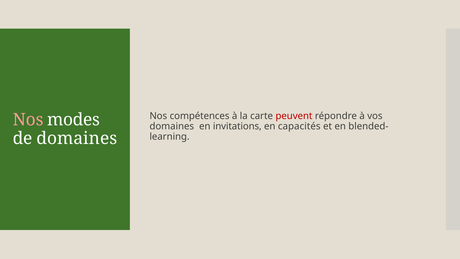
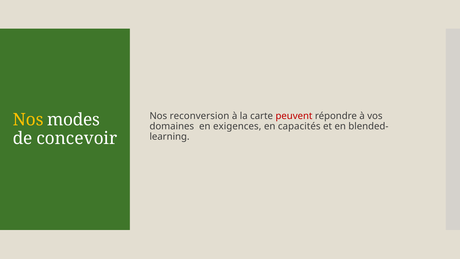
compétences: compétences -> reconversion (200, 116)
Nos colour: pink -> yellow (28, 120)
invitations: invitations -> exigences (237, 126)
de domaines: domaines -> concevoir (77, 138)
